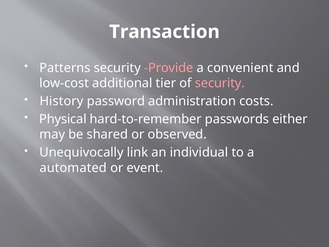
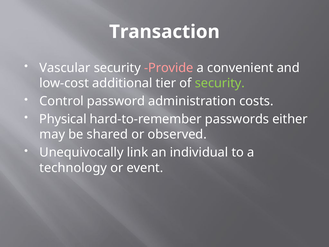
Patterns: Patterns -> Vascular (65, 68)
security colour: pink -> light green (220, 83)
History: History -> Control (62, 101)
automated: automated -> technology (73, 168)
